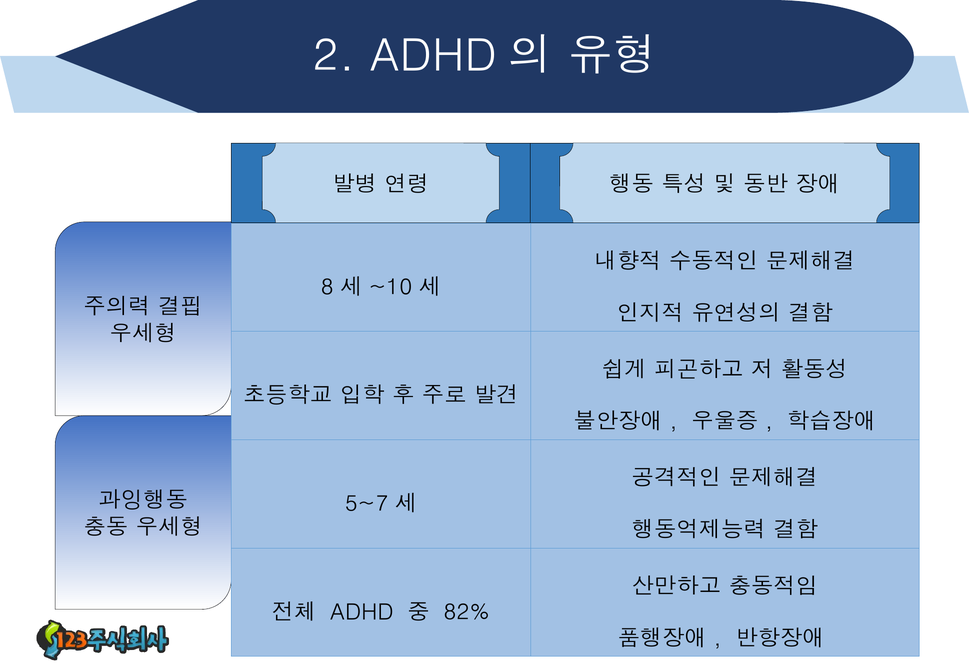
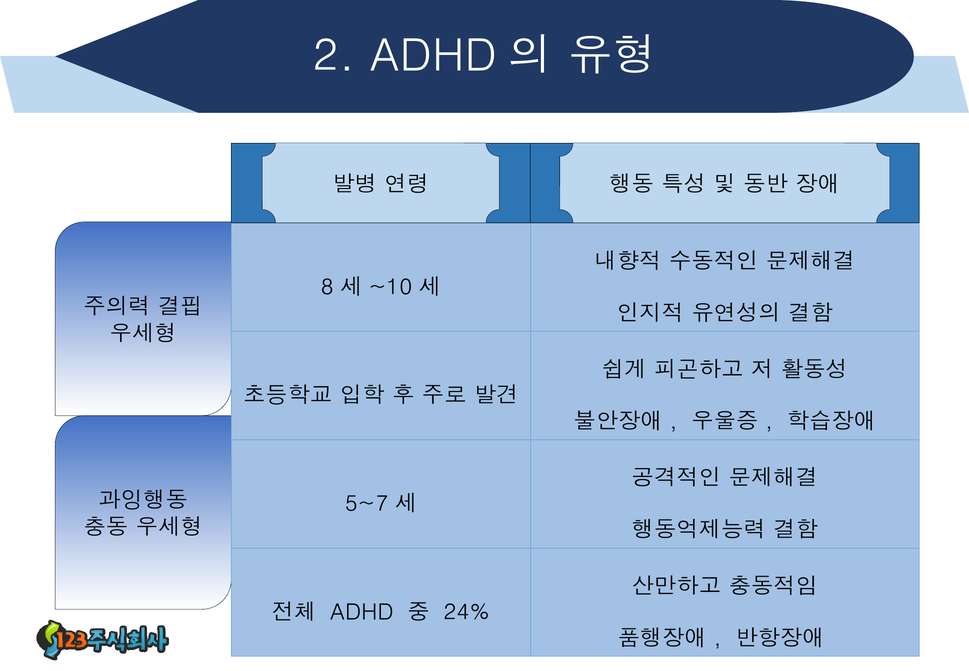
82%: 82% -> 24% (467, 612)
